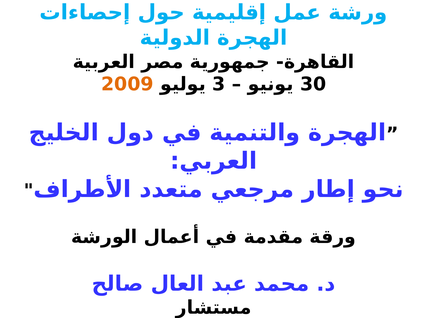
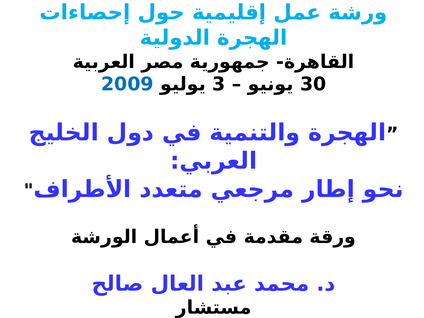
2009 colour: orange -> blue (127, 84)
